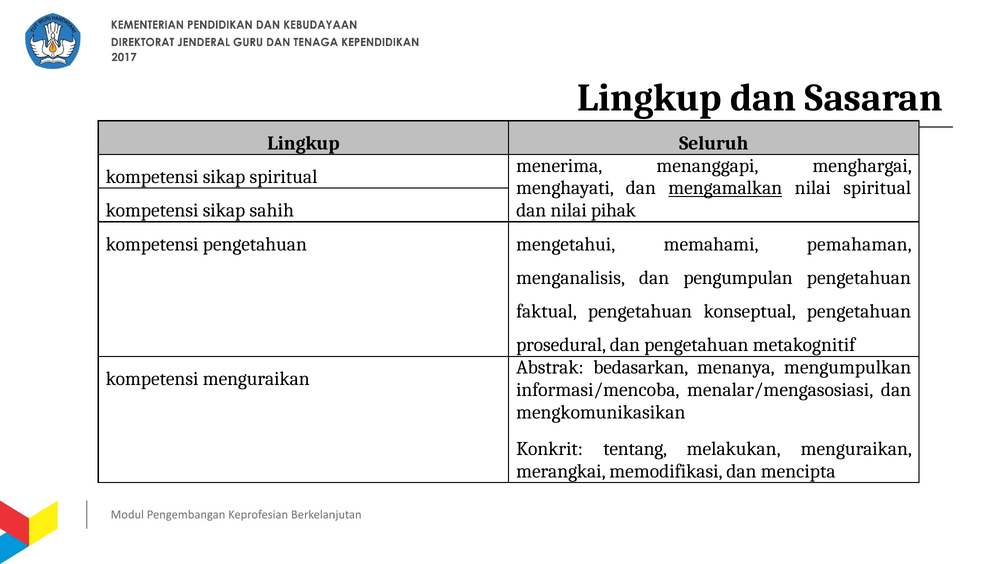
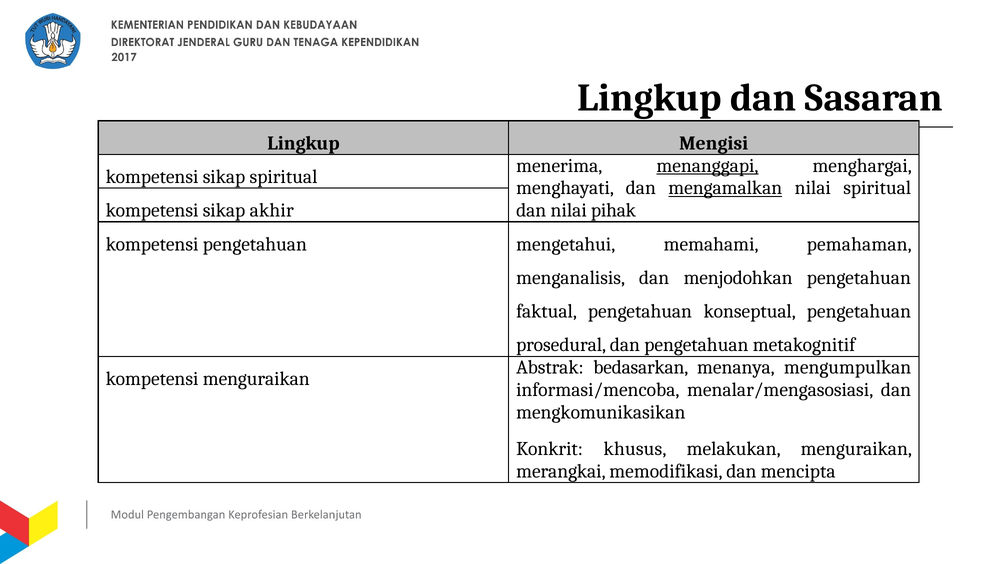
Seluruh: Seluruh -> Mengisi (714, 143)
menanggapi underline: none -> present (707, 166)
sahih: sahih -> akhir (272, 211)
pengumpulan: pengumpulan -> menjodohkan (738, 278)
tentang: tentang -> khusus (635, 449)
